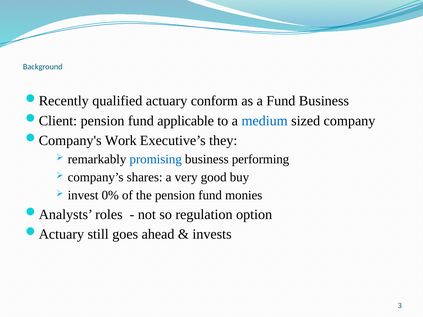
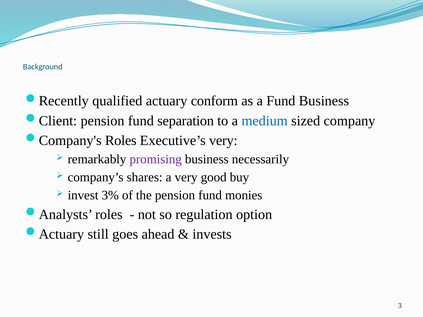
applicable: applicable -> separation (186, 121)
Work: Work -> Roles (121, 141)
Executive’s they: they -> very (223, 141)
promising colour: blue -> purple (156, 159)
performing: performing -> necessarily (260, 159)
0%: 0% -> 3% (110, 195)
